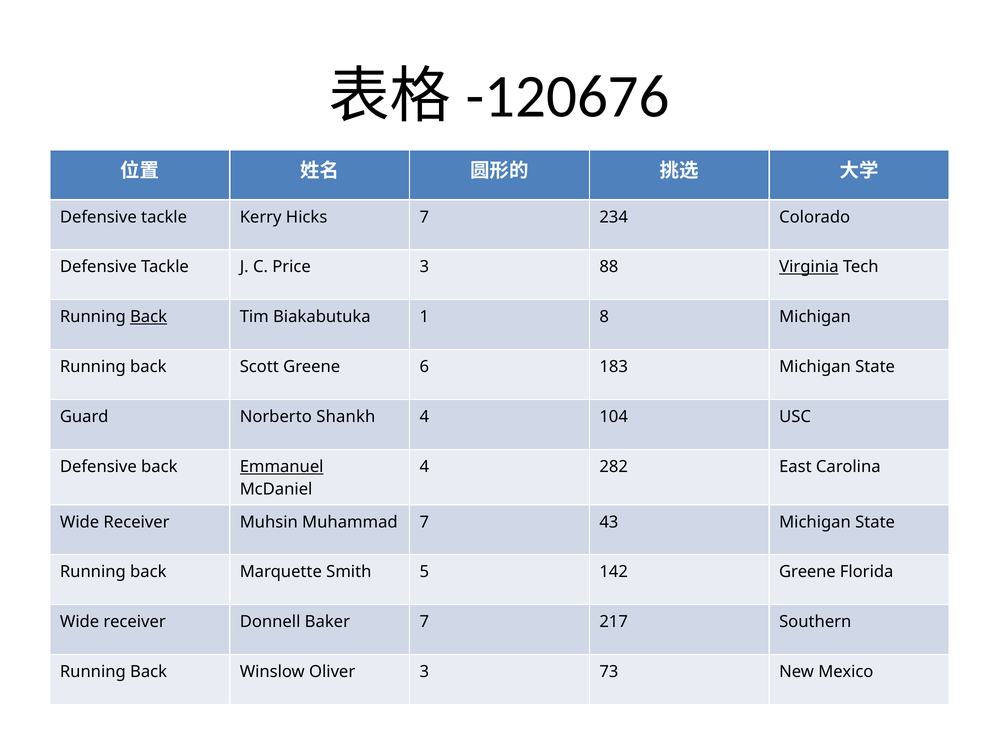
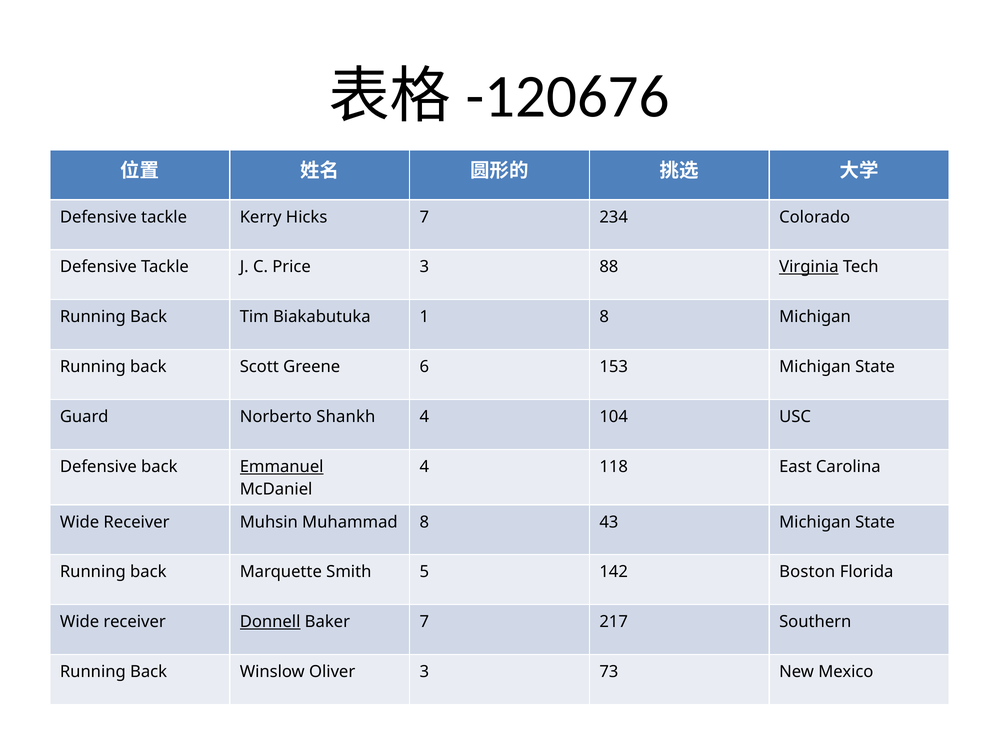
Back underline: present -> none (149, 317)
183: 183 -> 153 (614, 367)
282: 282 -> 118 (614, 467)
Muhammad 7: 7 -> 8 (424, 522)
142 Greene: Greene -> Boston (807, 572)
Donnell underline: none -> present (270, 622)
